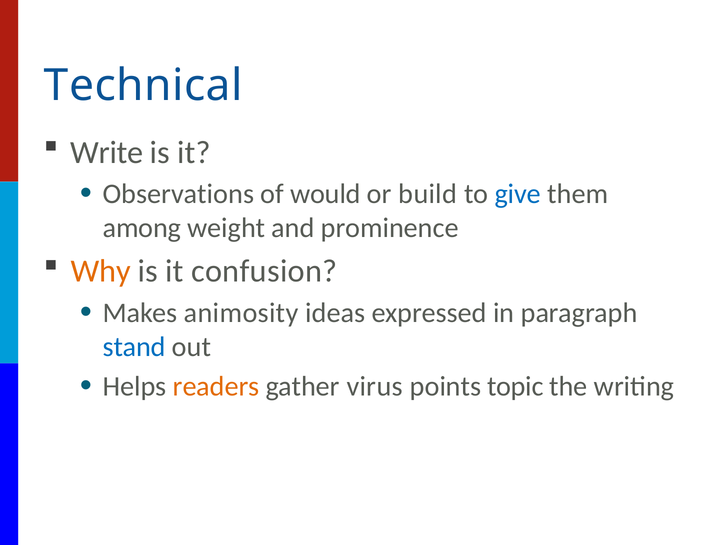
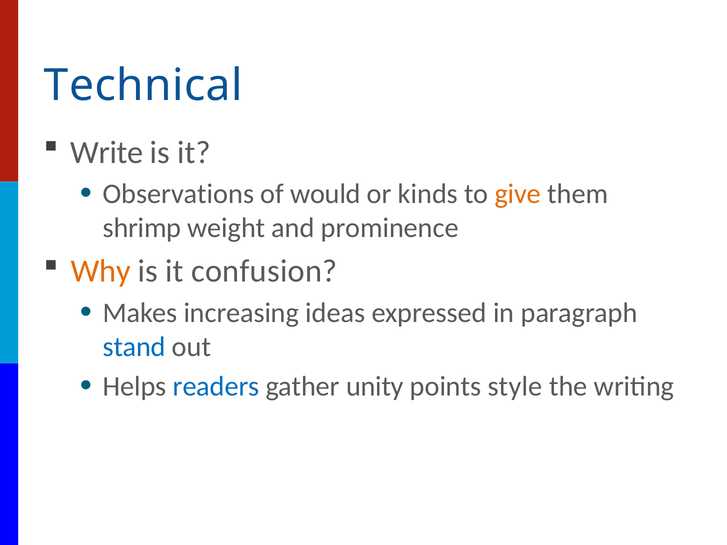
build: build -> kinds (428, 194)
give colour: blue -> orange (518, 194)
among: among -> shrimp (142, 228)
animosity: animosity -> increasing (241, 313)
readers colour: orange -> blue (216, 387)
virus: virus -> unity (375, 387)
topic: topic -> style (515, 387)
